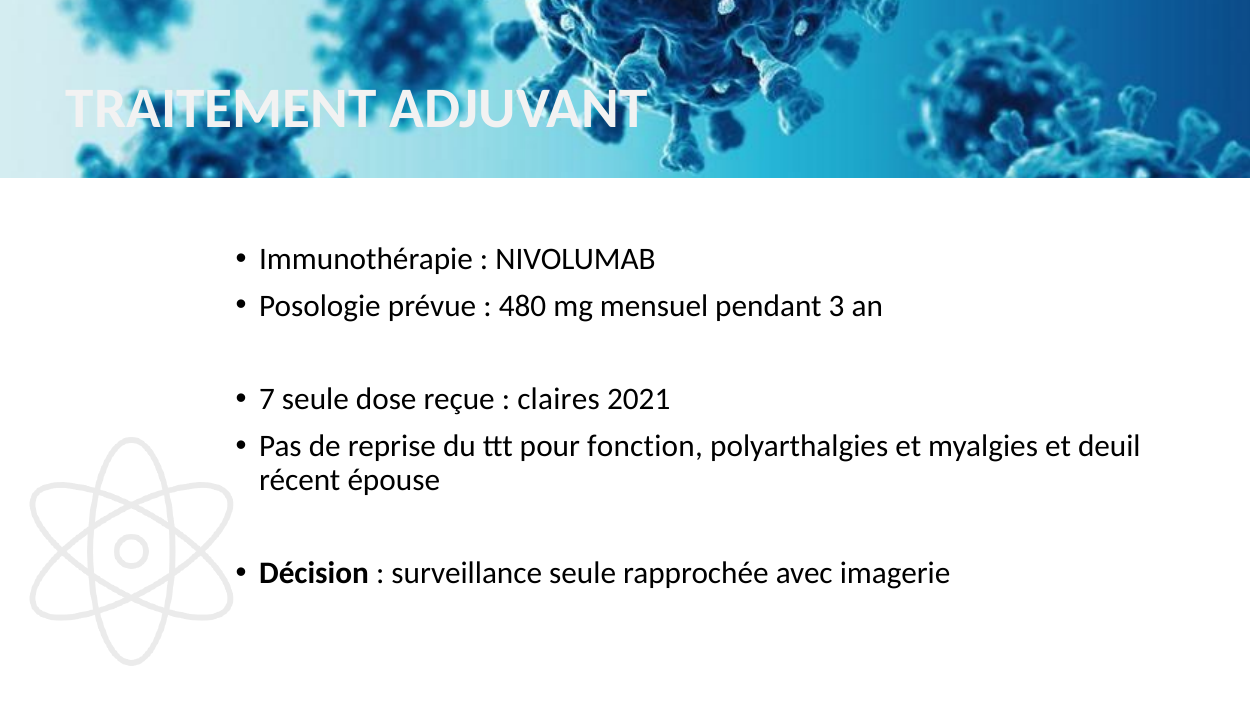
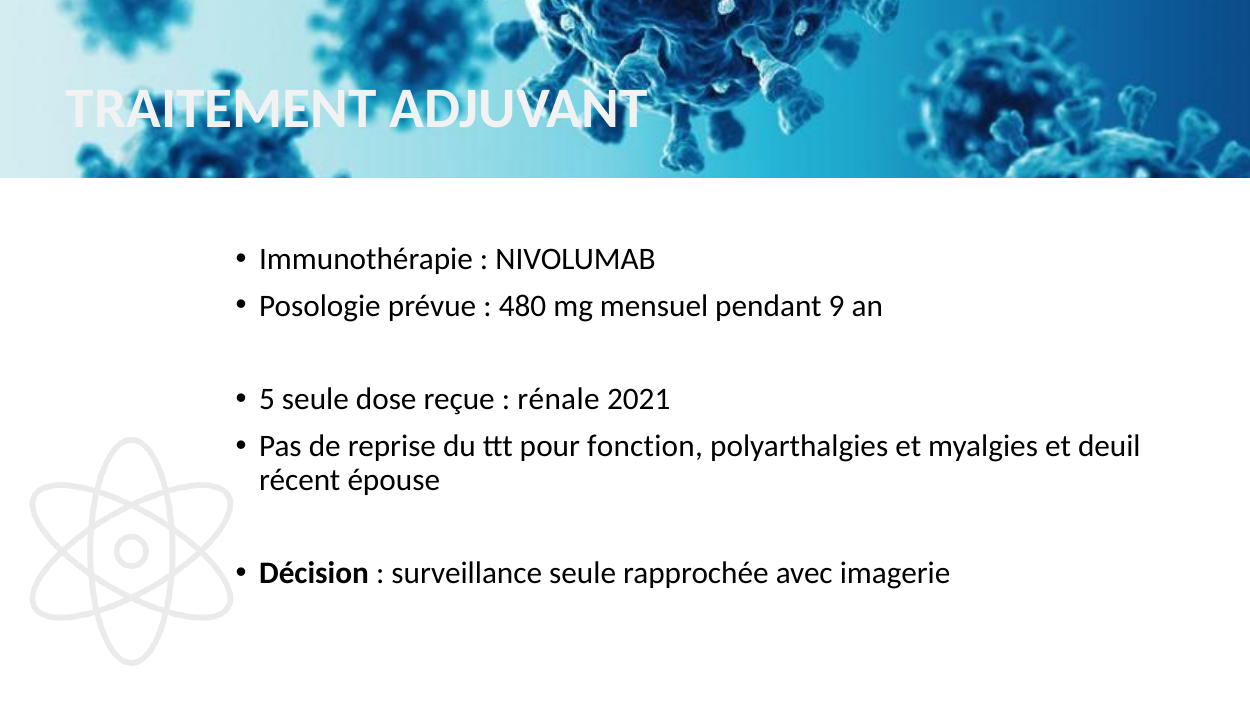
3: 3 -> 9 (837, 306)
7: 7 -> 5 (267, 399)
claires: claires -> rénale (559, 399)
